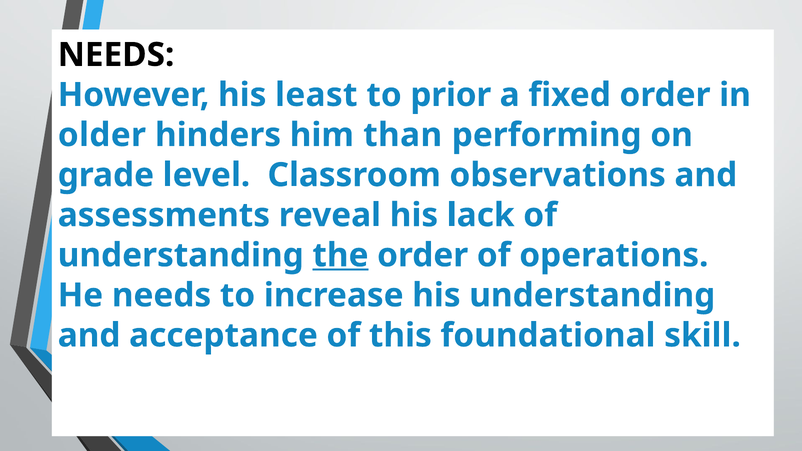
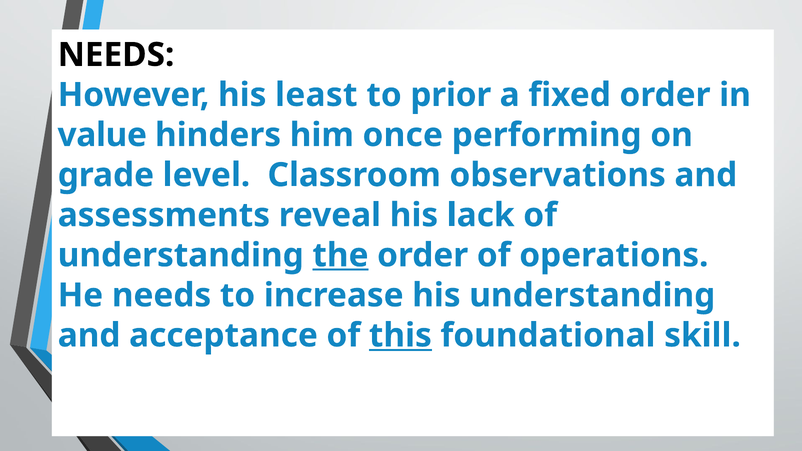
older: older -> value (102, 135)
than: than -> once (403, 135)
this underline: none -> present (400, 336)
